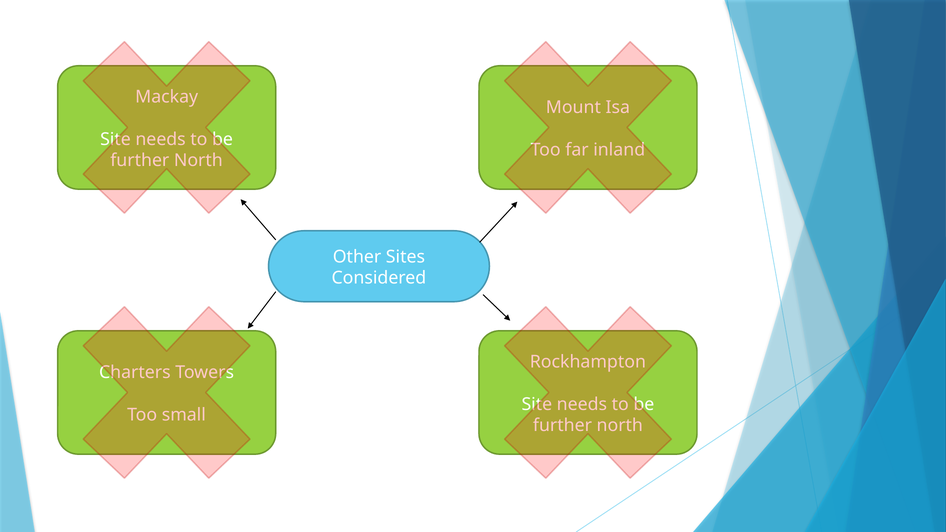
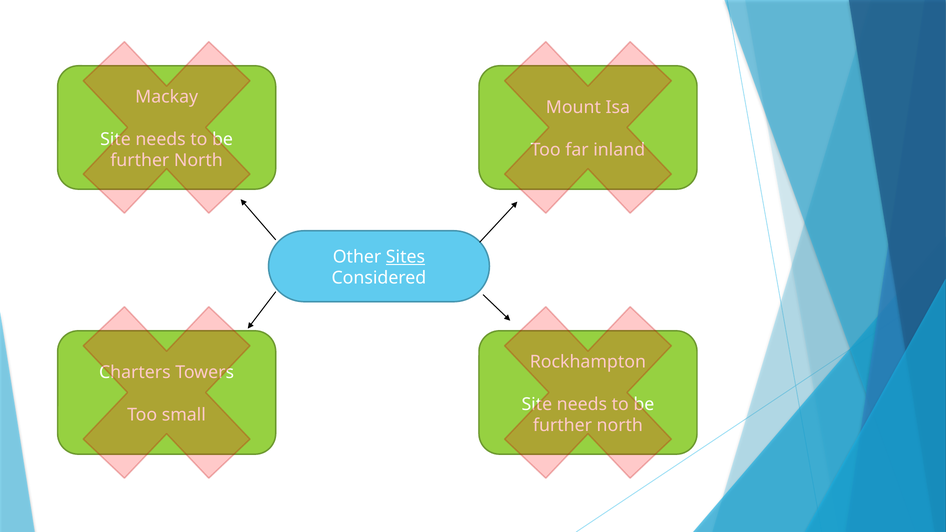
Sites underline: none -> present (405, 257)
